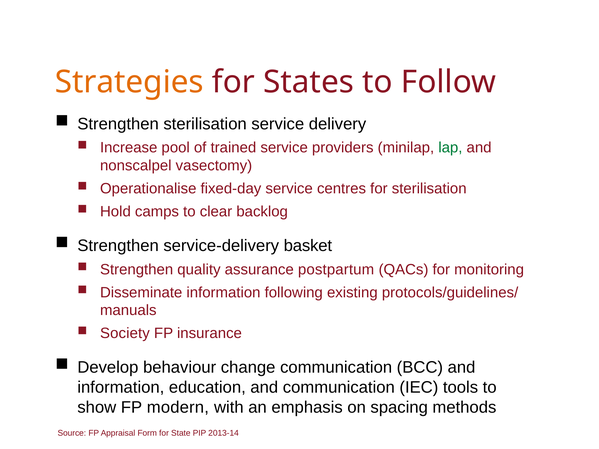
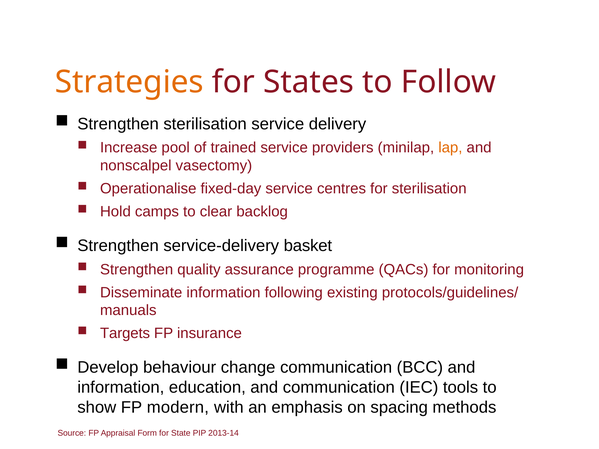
lap colour: green -> orange (450, 148)
postpartum: postpartum -> programme (336, 270)
Society: Society -> Targets (125, 334)
